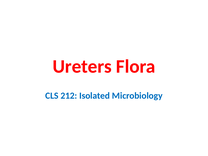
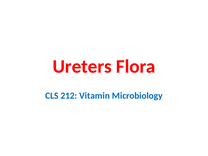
Isolated: Isolated -> Vitamin (95, 96)
